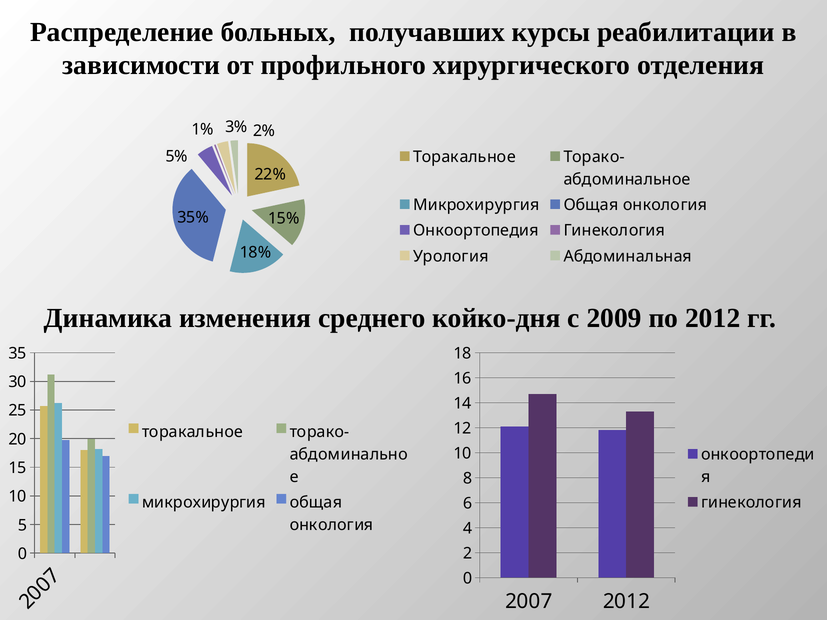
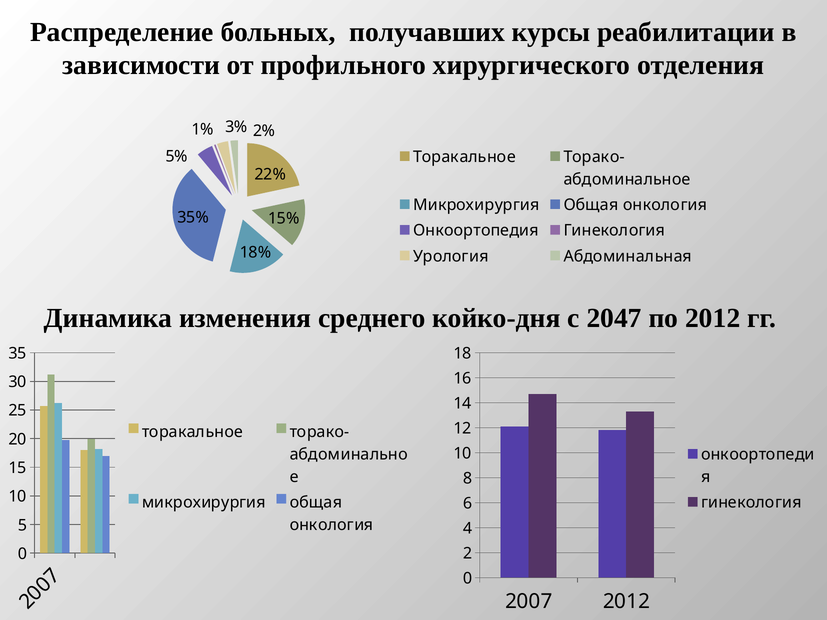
2009: 2009 -> 2047 (614, 319)
